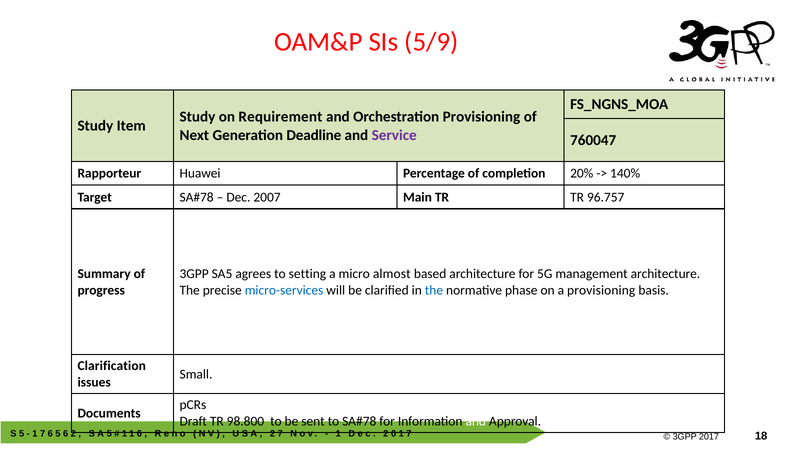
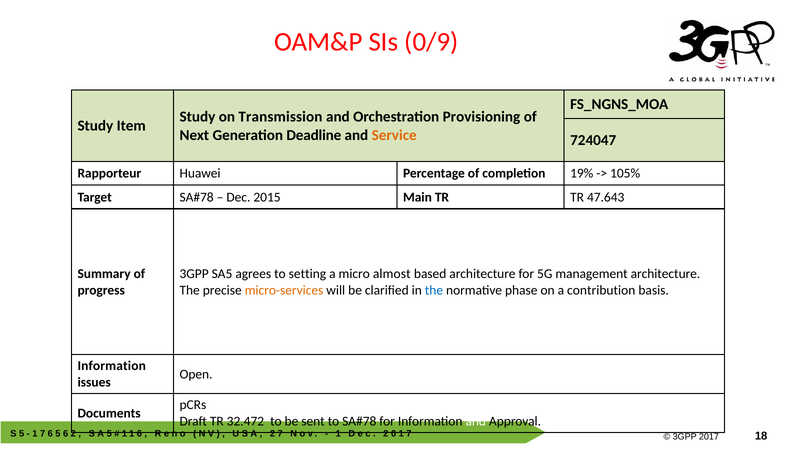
5/9: 5/9 -> 0/9 (431, 42)
Requirement: Requirement -> Transmission (280, 117)
Service colour: purple -> orange (394, 135)
760047: 760047 -> 724047 (593, 140)
20%: 20% -> 19% (582, 174)
140%: 140% -> 105% (625, 174)
2007: 2007 -> 2015 (267, 197)
96.757: 96.757 -> 47.643 (606, 197)
micro-services colour: blue -> orange (284, 290)
a provisioning: provisioning -> contribution (601, 290)
Clarification: Clarification -> Information (112, 366)
Small: Small -> Open (196, 375)
98.800: 98.800 -> 32.472 (245, 422)
